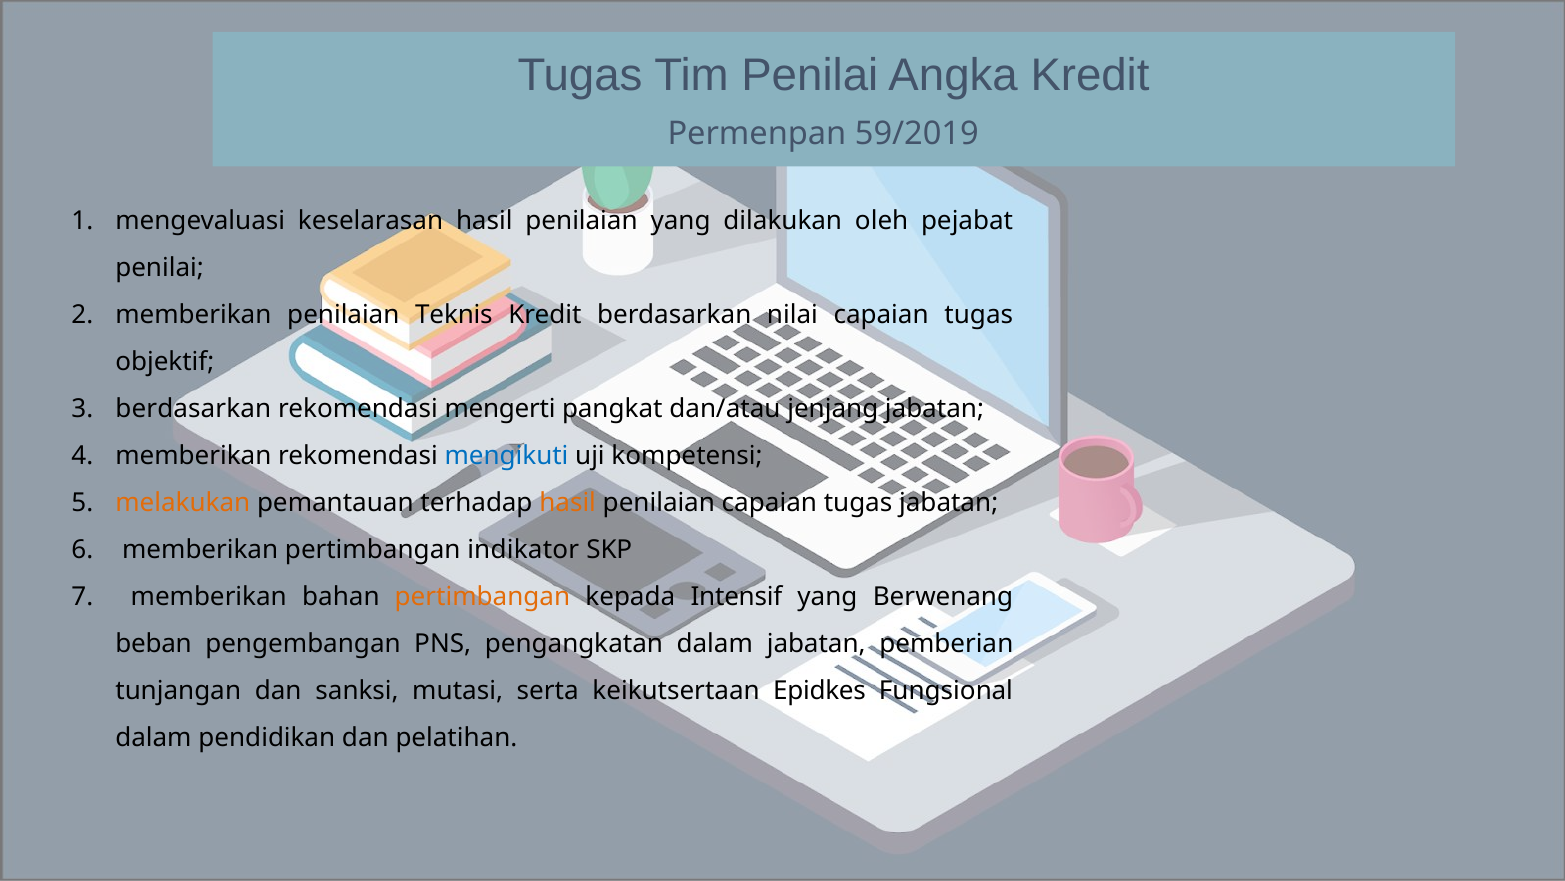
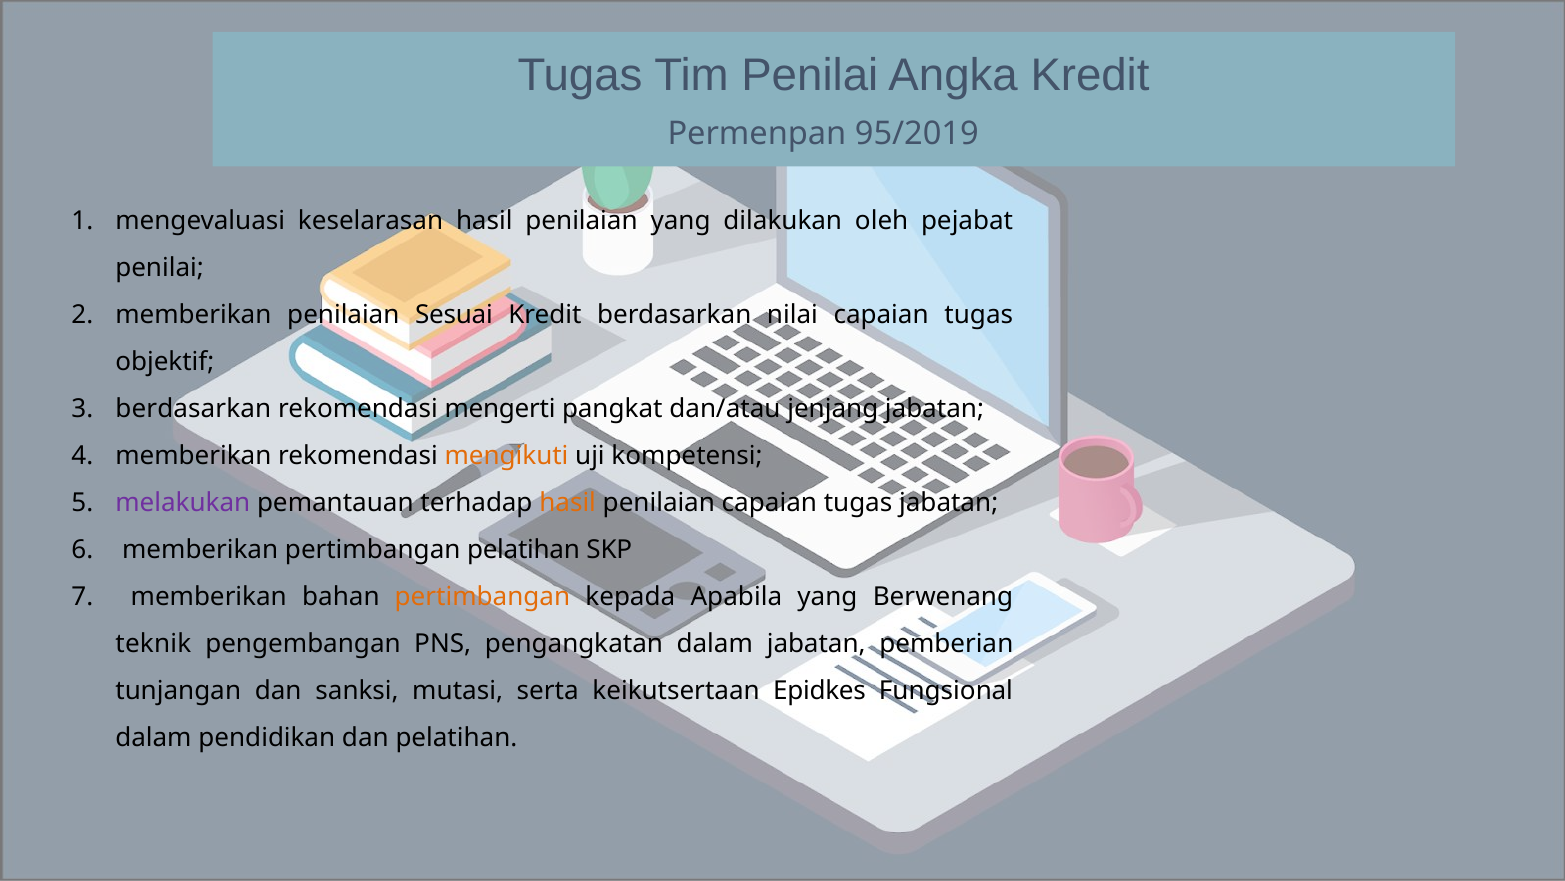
59/2019: 59/2019 -> 95/2019 (917, 134)
Teknis: Teknis -> Sesuai (454, 315)
mengikuti colour: blue -> orange (507, 455)
melakukan colour: orange -> purple (183, 502)
pertimbangan indikator: indikator -> pelatihan (523, 549)
Intensif: Intensif -> Apabila (736, 596)
beban: beban -> teknik (153, 643)
